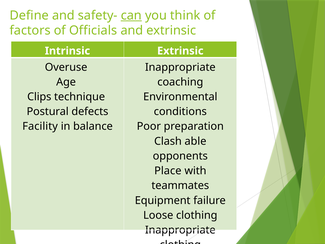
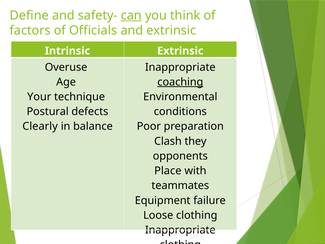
coaching underline: none -> present (180, 82)
Clips: Clips -> Your (39, 97)
Facility: Facility -> Clearly (40, 126)
able: able -> they (196, 141)
